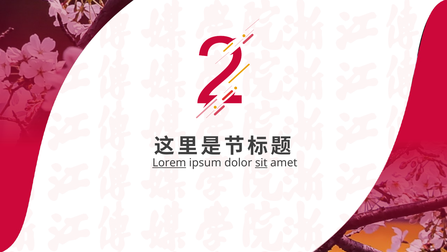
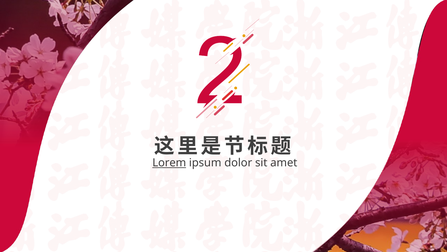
sit underline: present -> none (261, 162)
